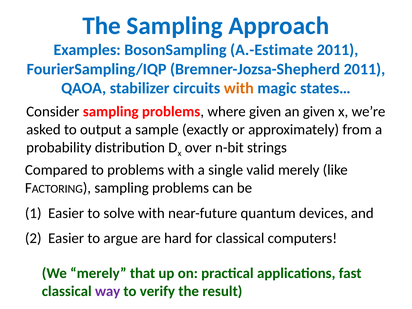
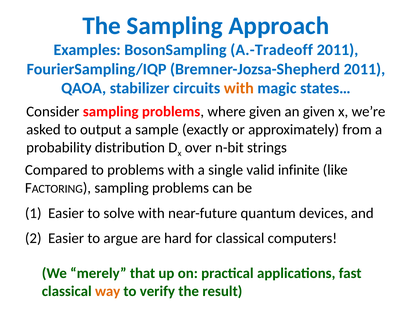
A.-Estimate: A.-Estimate -> A.-Tradeoff (272, 50)
valid merely: merely -> infinite (299, 170)
way colour: purple -> orange (108, 291)
